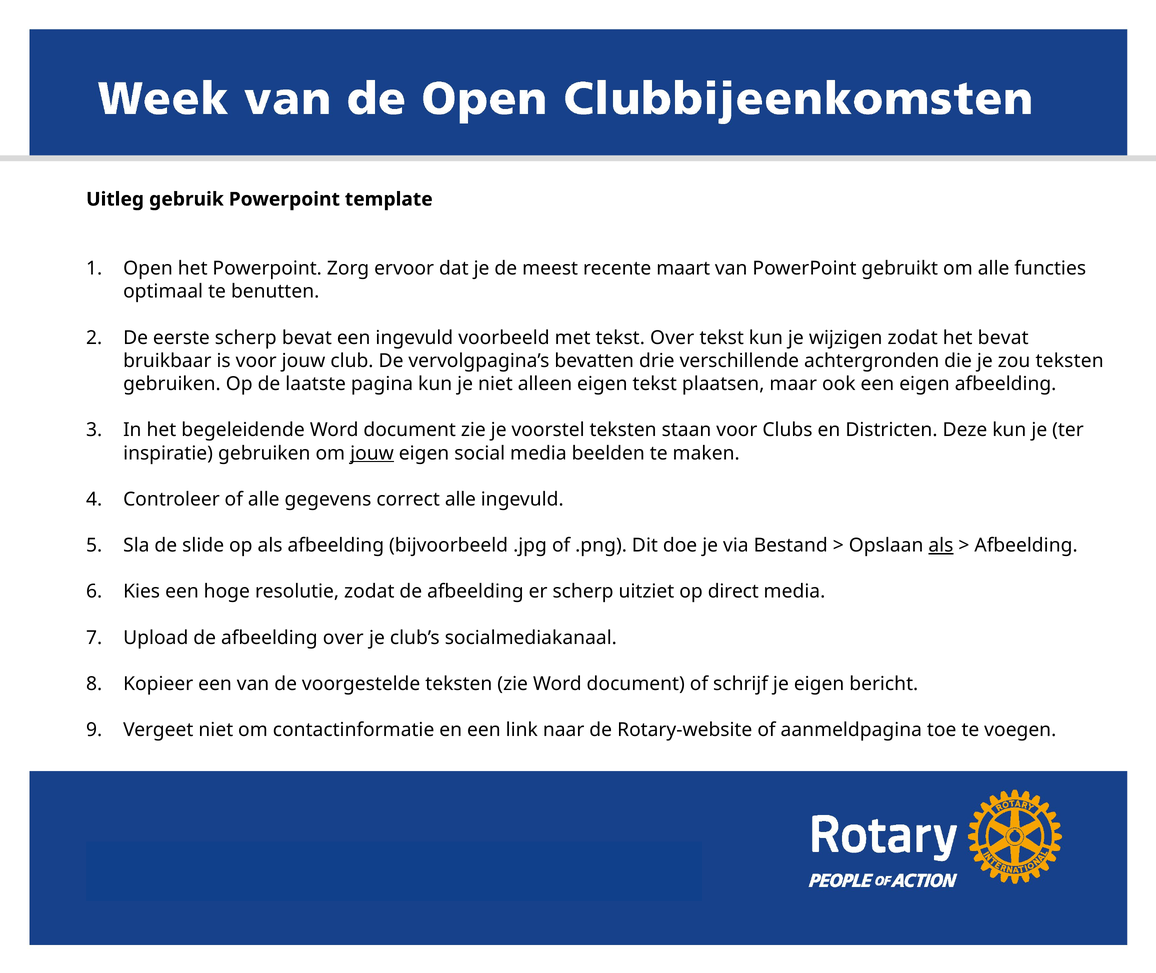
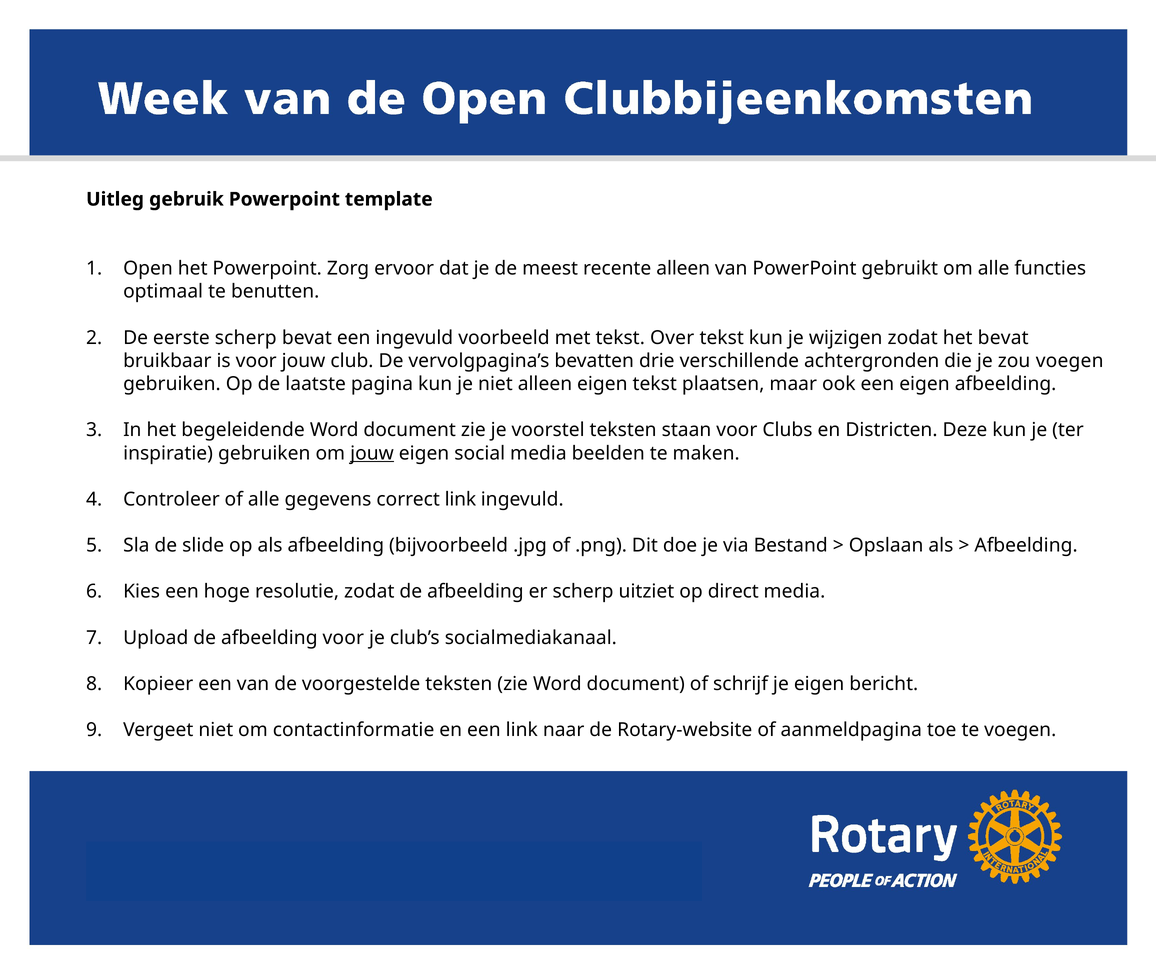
recente maart: maart -> alleen (683, 269)
zou teksten: teksten -> voegen (1070, 361)
correct alle: alle -> link (460, 499)
als underline: present -> none (941, 546)
afbeelding over: over -> voor (343, 638)
